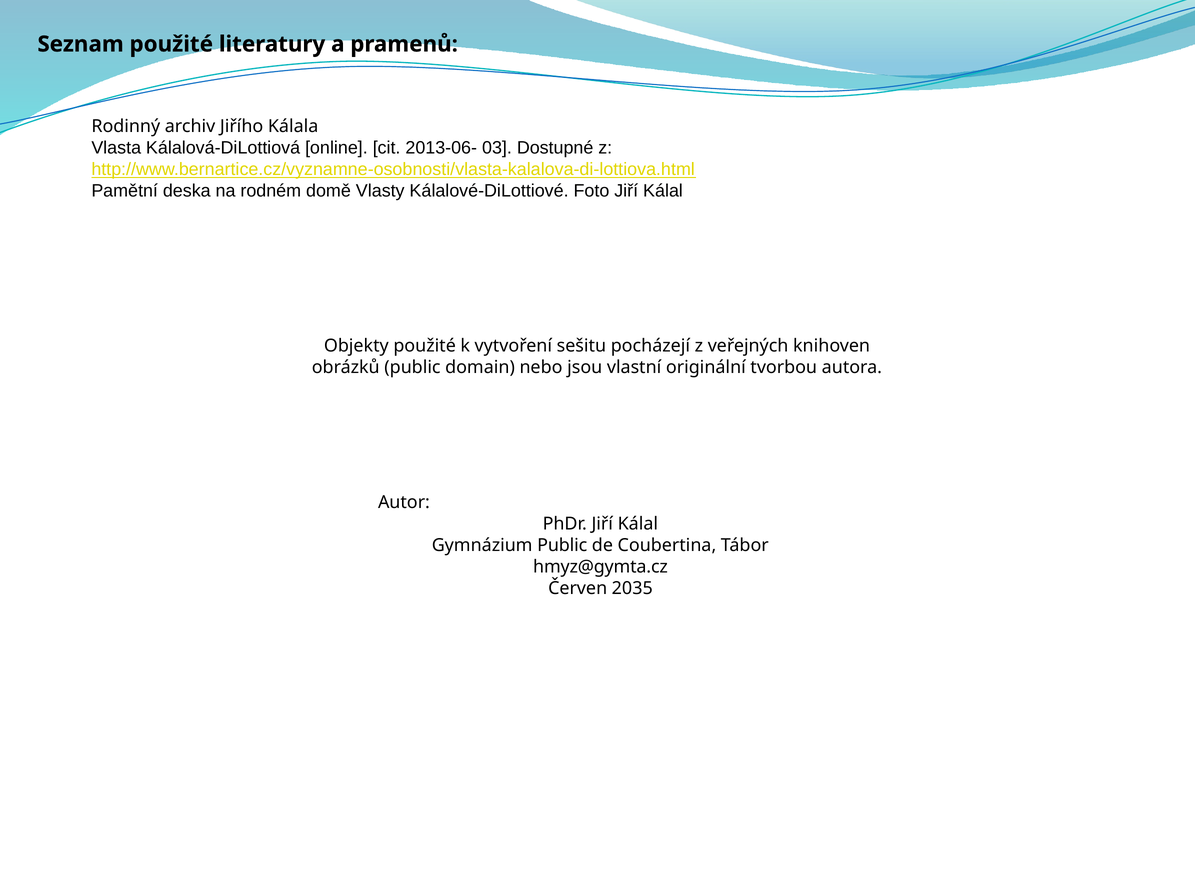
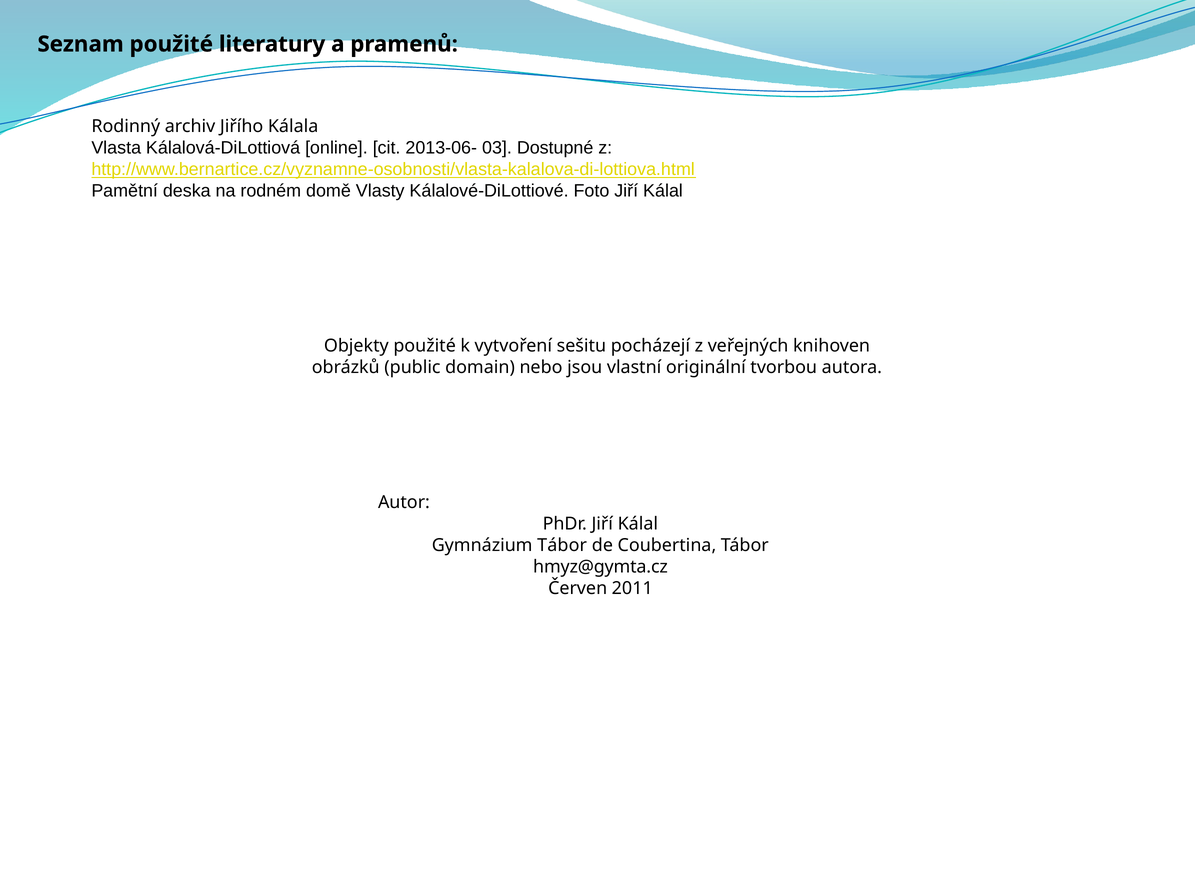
Gymnázium Public: Public -> Tábor (562, 546)
2035: 2035 -> 2011 (632, 589)
